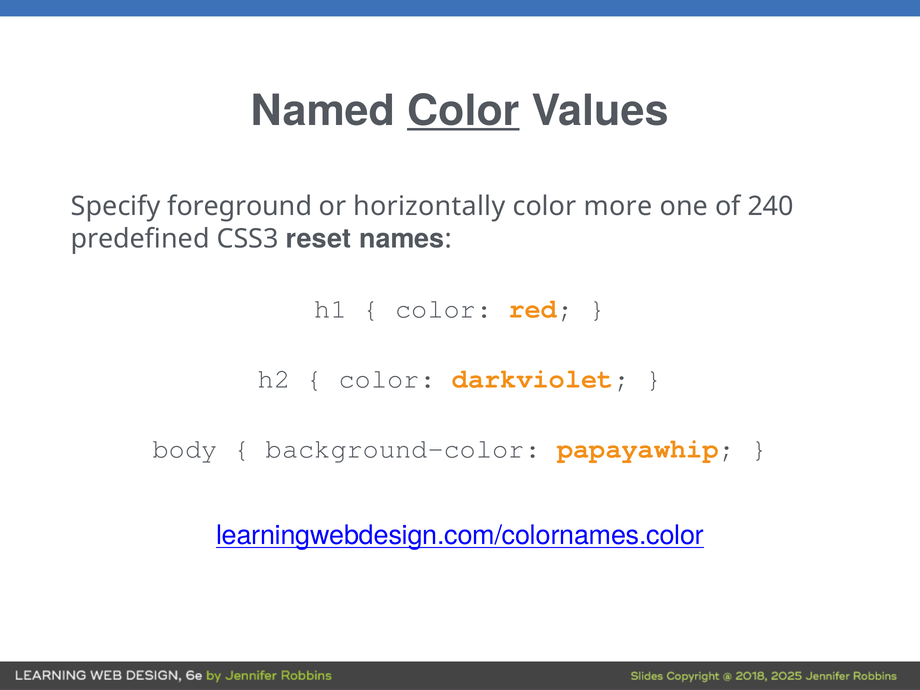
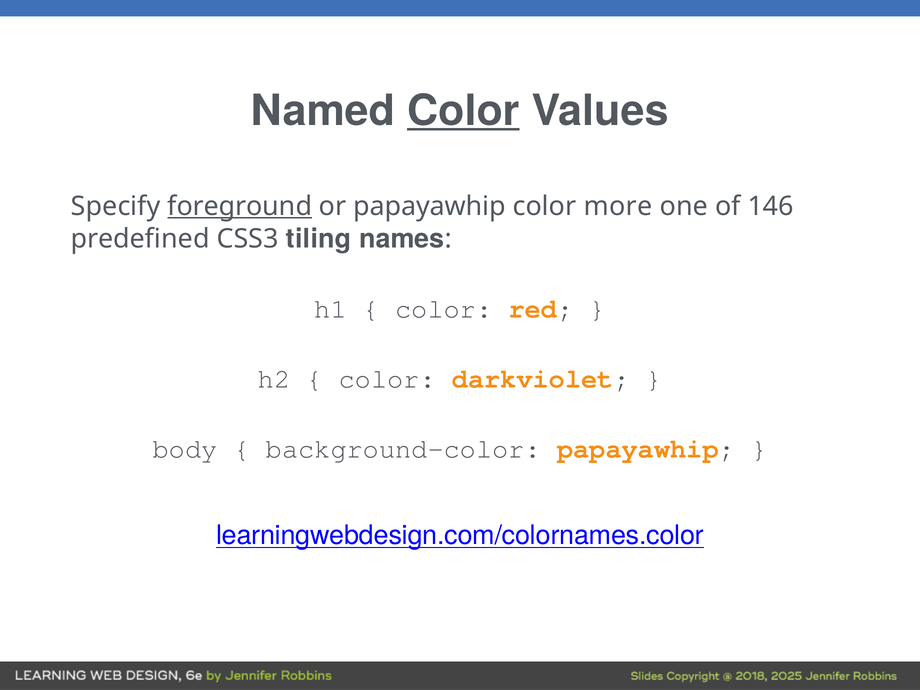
foreground underline: none -> present (240, 206)
or horizontally: horizontally -> papayawhip (430, 206)
240: 240 -> 146 (771, 206)
reset: reset -> tiling (319, 239)
